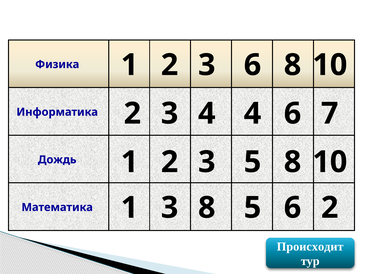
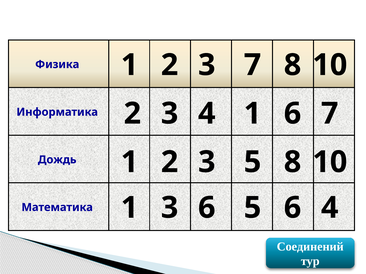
3 6: 6 -> 7 (253, 65)
4 4: 4 -> 1 (253, 114)
3 8: 8 -> 6 (207, 208)
6 2: 2 -> 4 (330, 208)
Происходит: Происходит -> Соединений (310, 247)
